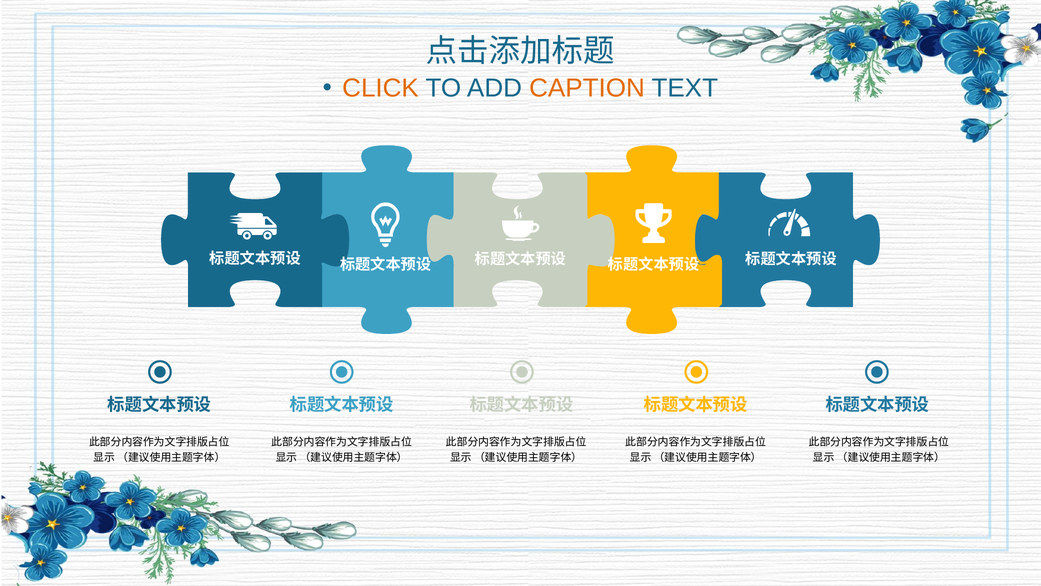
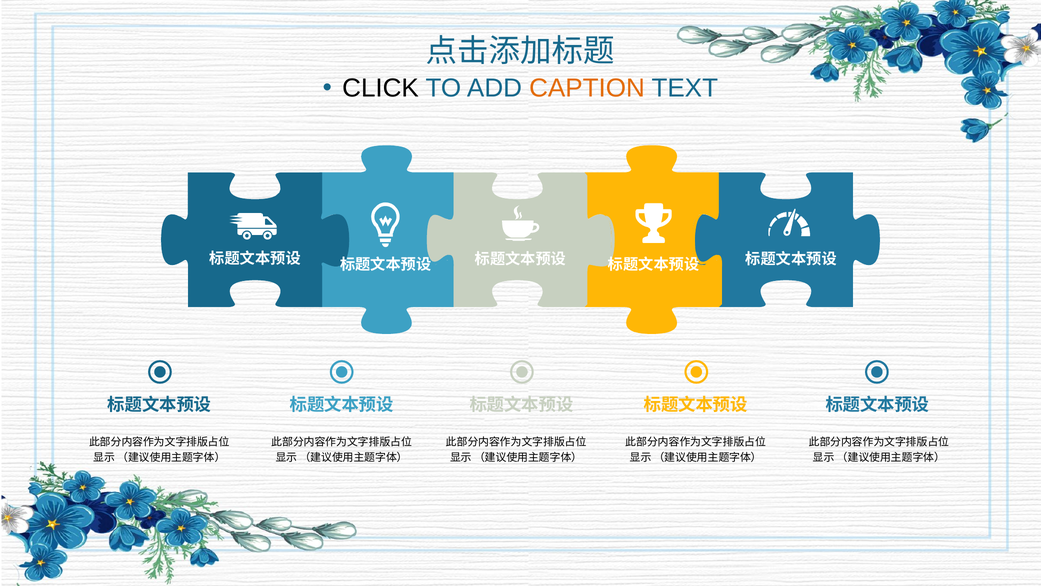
CLICK colour: orange -> black (381, 88)
